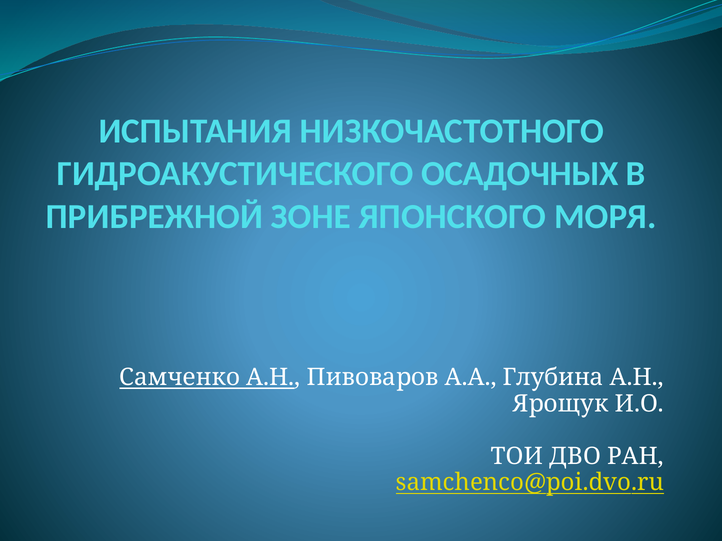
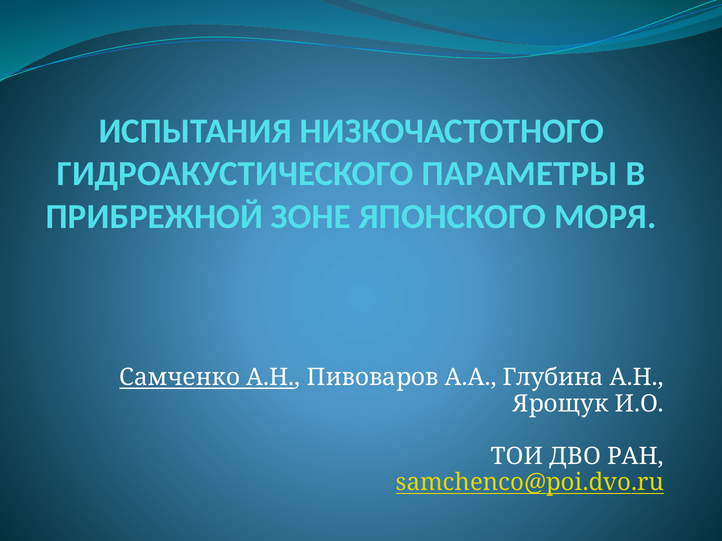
ОСАДОЧНЫХ: ОСАДОЧНЫХ -> ПАРАМЕТРЫ (520, 174)
